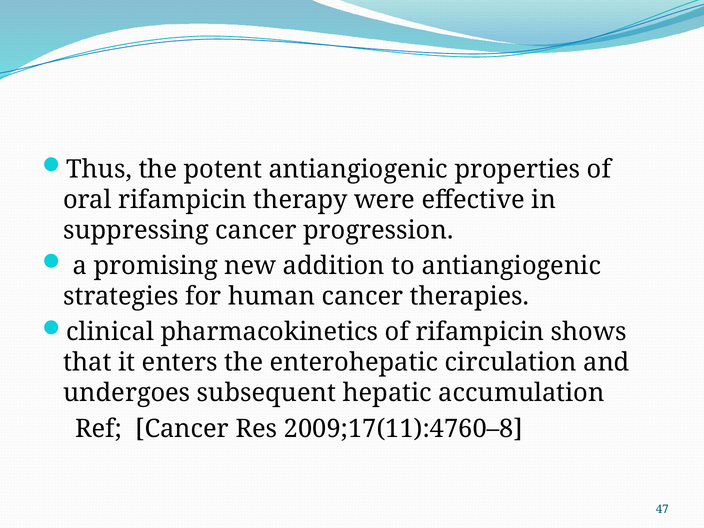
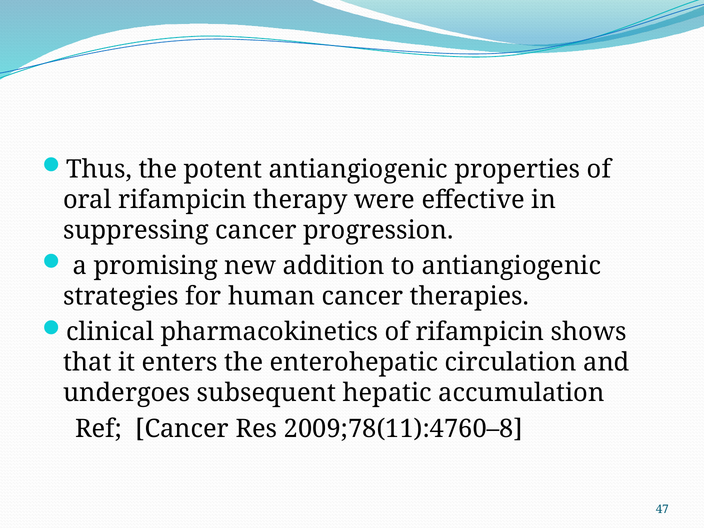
2009;17(11):4760–8: 2009;17(11):4760–8 -> 2009;78(11):4760–8 (403, 429)
